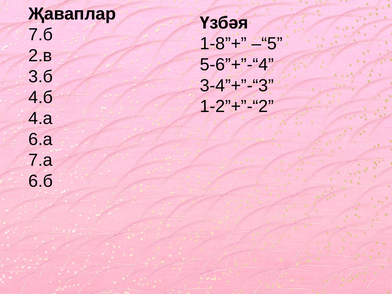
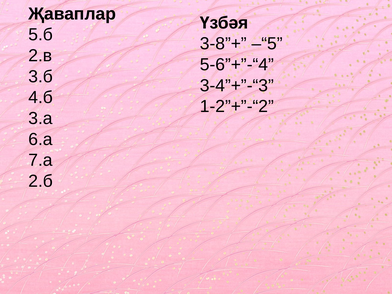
7.б: 7.б -> 5.б (41, 35)
1-8”+: 1-8”+ -> 3-8”+ (223, 44)
4.а: 4.а -> 3.а (41, 118)
6.б: 6.б -> 2.б (41, 181)
